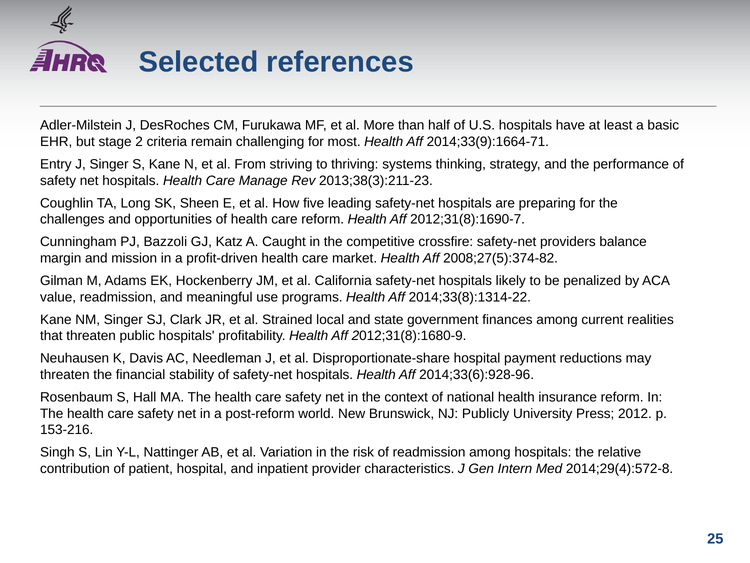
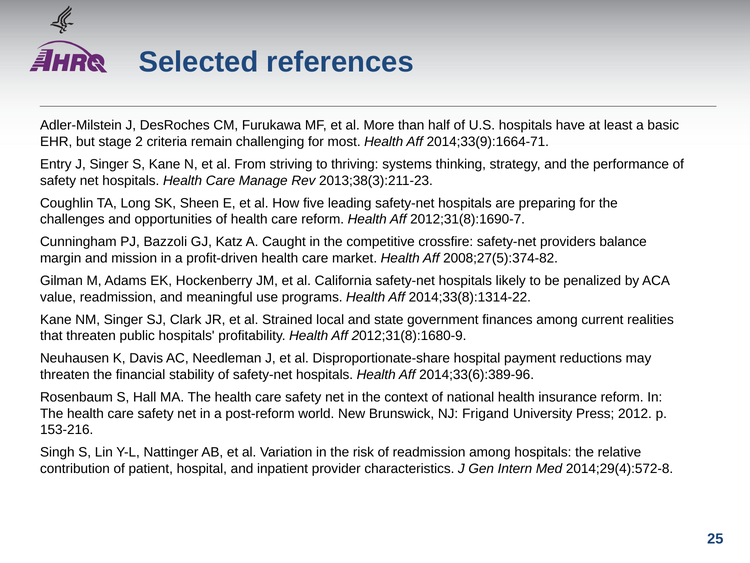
2014;33(6):928-96: 2014;33(6):928-96 -> 2014;33(6):389-96 (477, 374)
Publicly: Publicly -> Frigand (486, 413)
